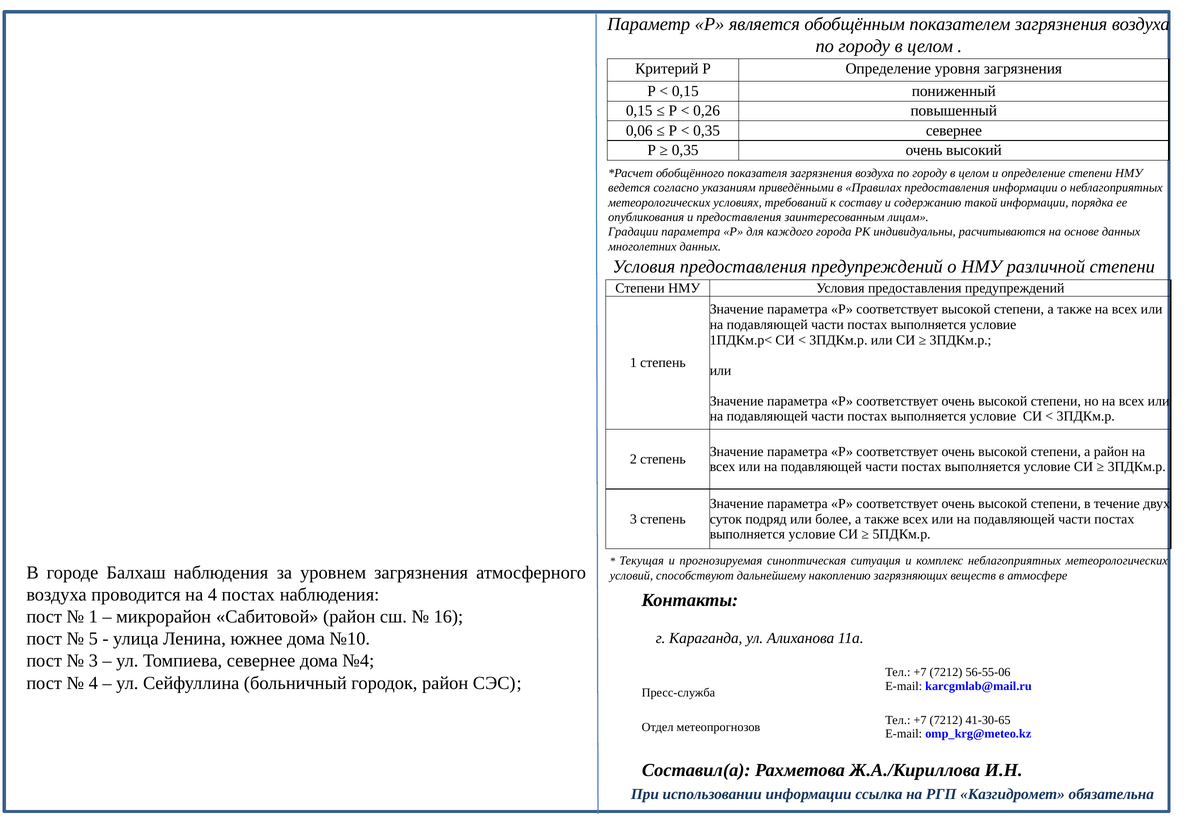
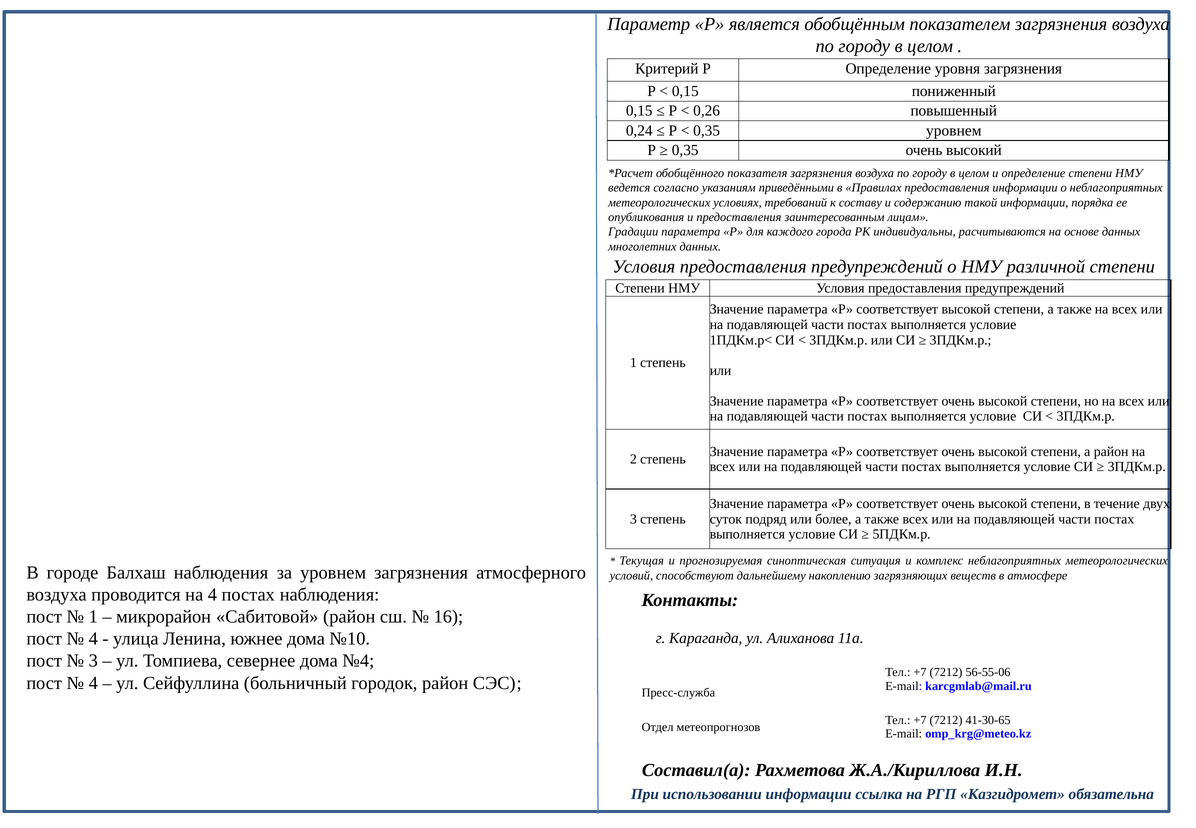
0,06: 0,06 -> 0,24 (639, 131)
0,35 севернее: севернее -> уровнем (954, 131)
5: 5 -> 4 (93, 639)
